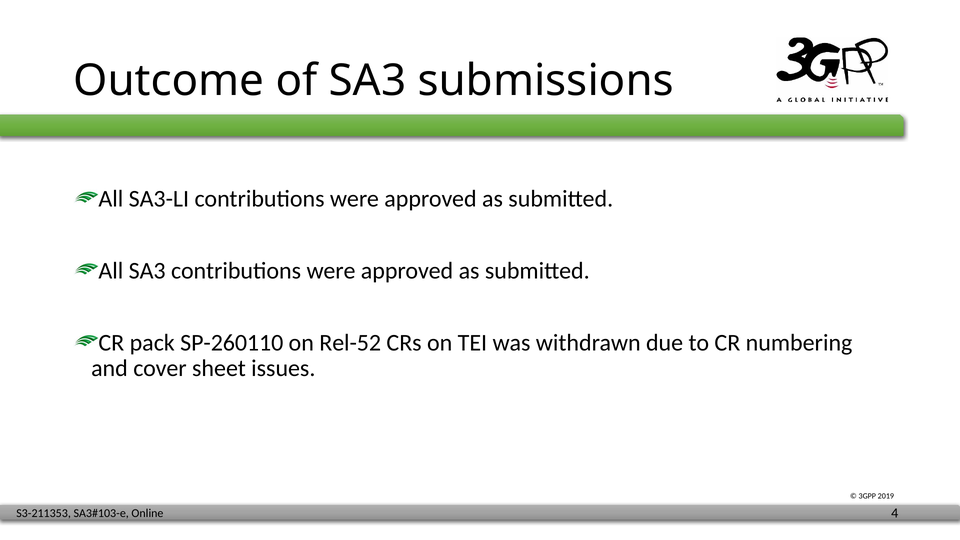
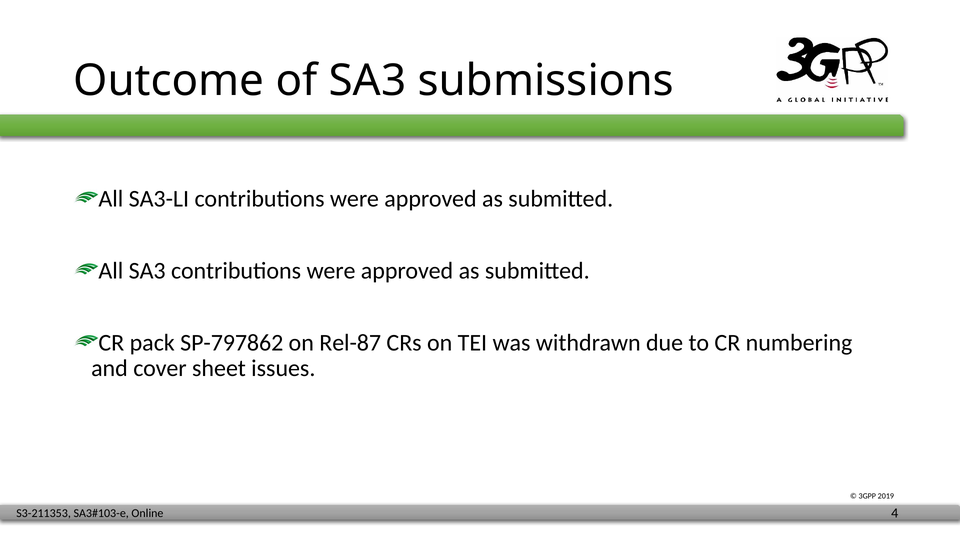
SP-260110: SP-260110 -> SP-797862 (232, 343)
Rel-52: Rel-52 -> Rel-87 (350, 343)
